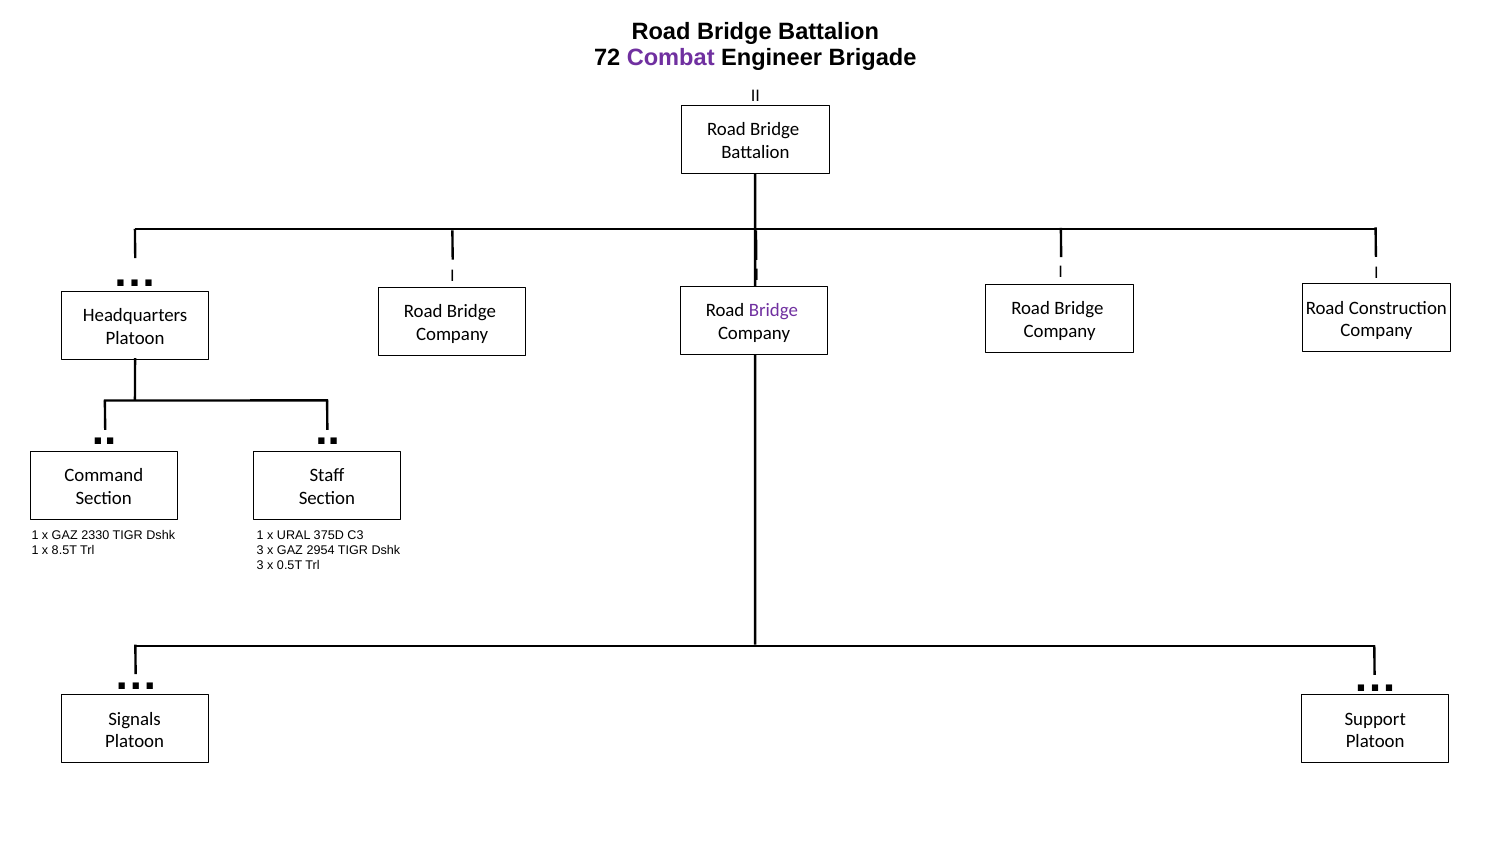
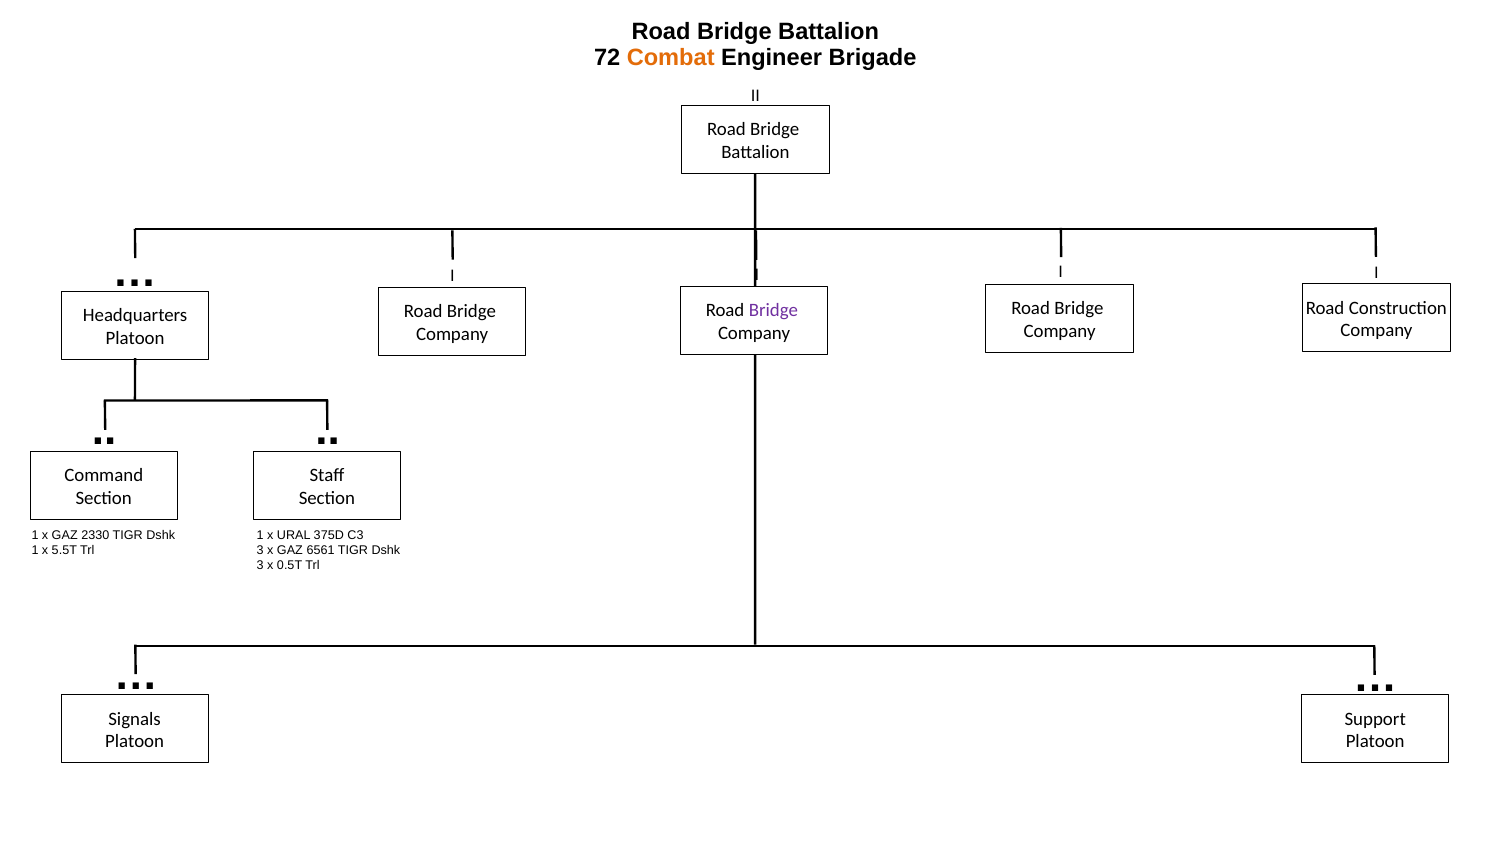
Combat colour: purple -> orange (671, 57)
8.5T: 8.5T -> 5.5T (64, 550)
2954: 2954 -> 6561 (321, 550)
